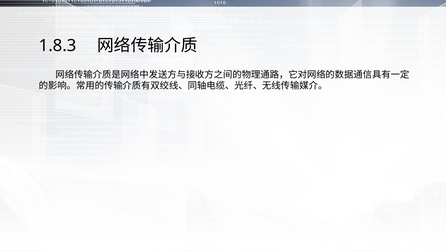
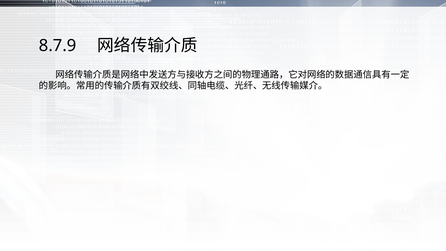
1.8.3: 1.8.3 -> 8.7.9 (58, 45)
